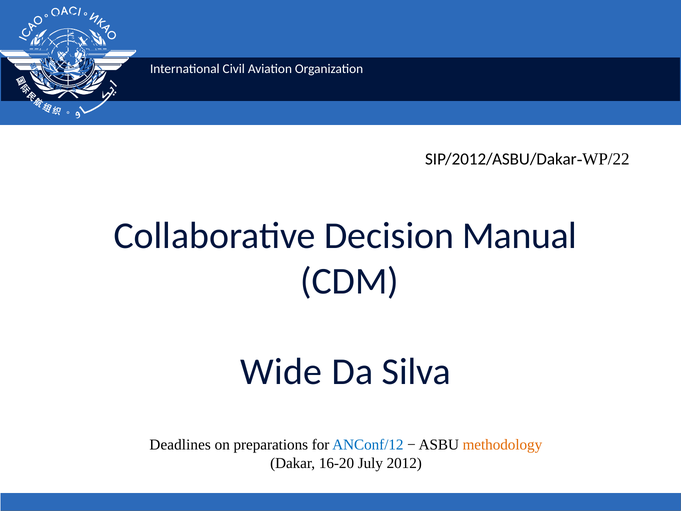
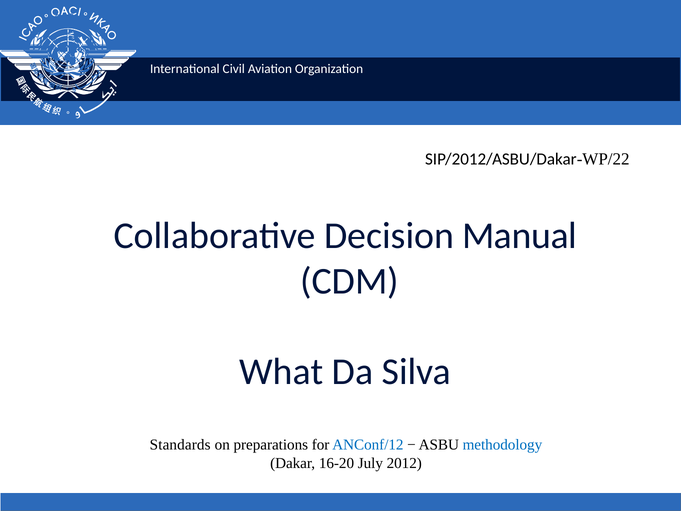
Wide: Wide -> What (281, 372)
Deadlines: Deadlines -> Standards (180, 445)
methodology colour: orange -> blue (502, 445)
